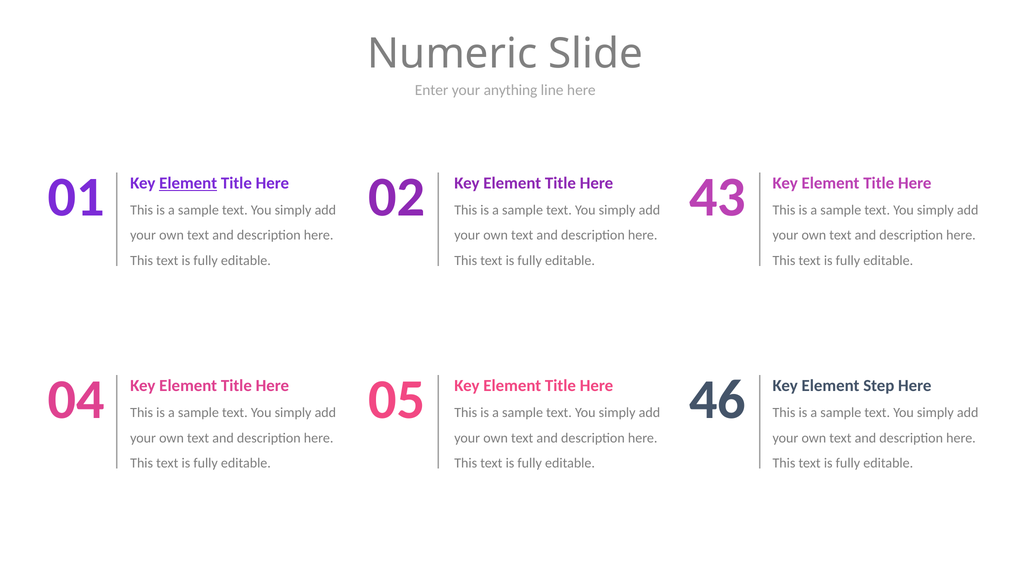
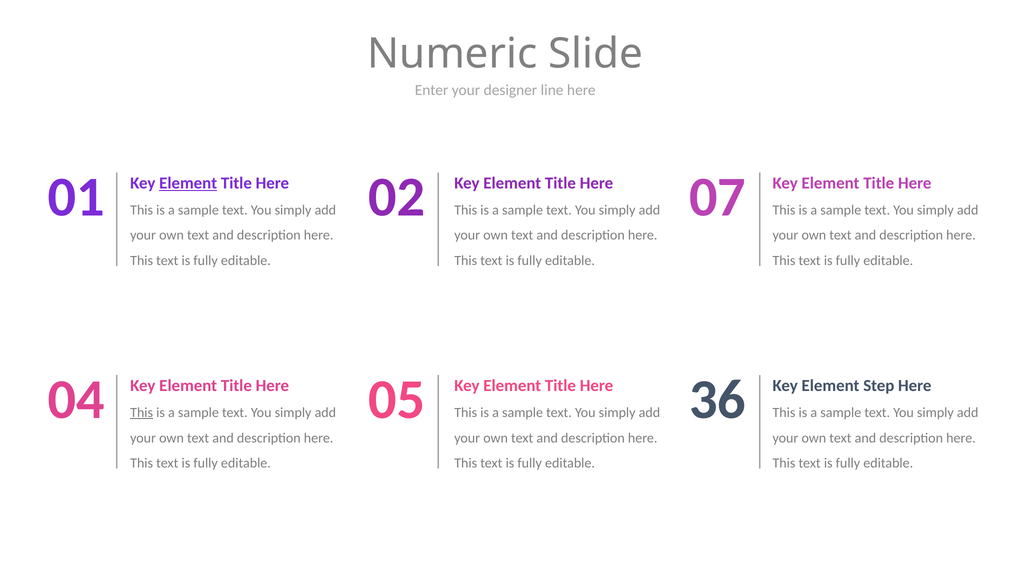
anything: anything -> designer (510, 90)
43: 43 -> 07 (717, 197)
46: 46 -> 36 (717, 400)
This underline: none -> present (142, 413)
